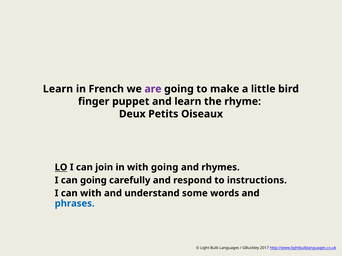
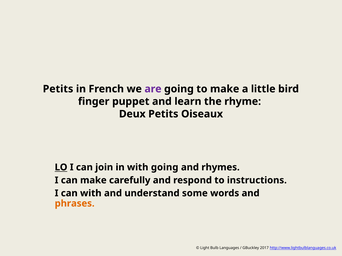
Learn: Learn -> Petits (58, 89)
can going: going -> make (93, 181)
phrases colour: blue -> orange (75, 204)
